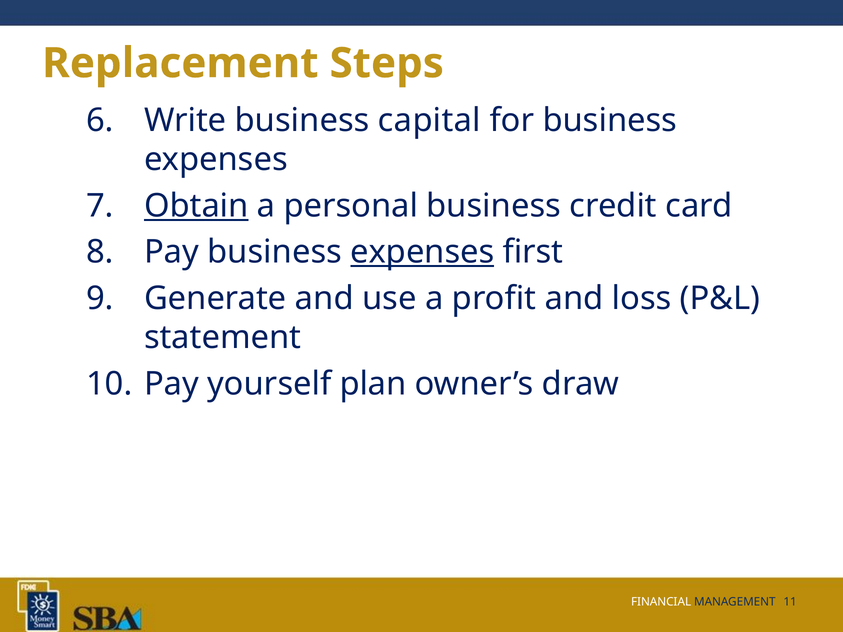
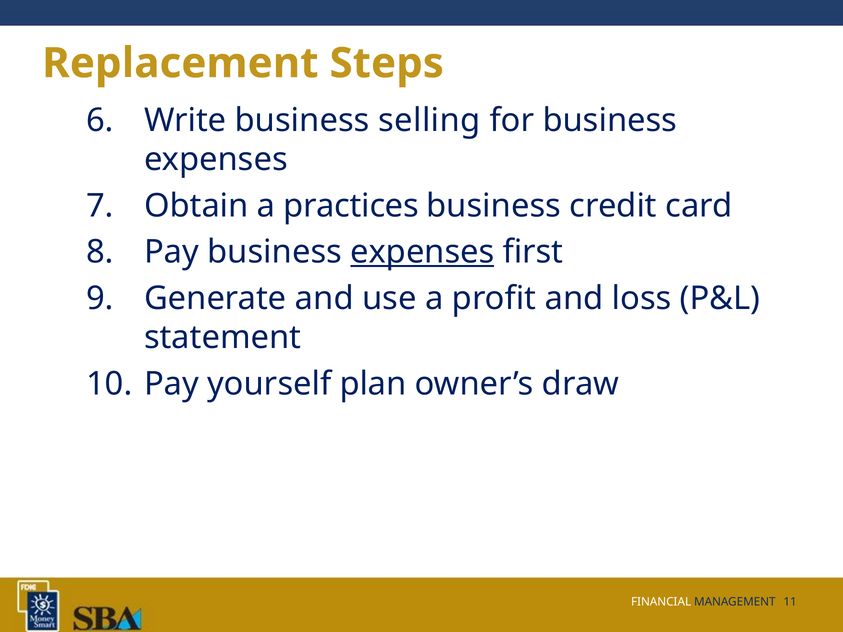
capital: capital -> selling (429, 120)
Obtain underline: present -> none (196, 206)
personal: personal -> practices (351, 206)
